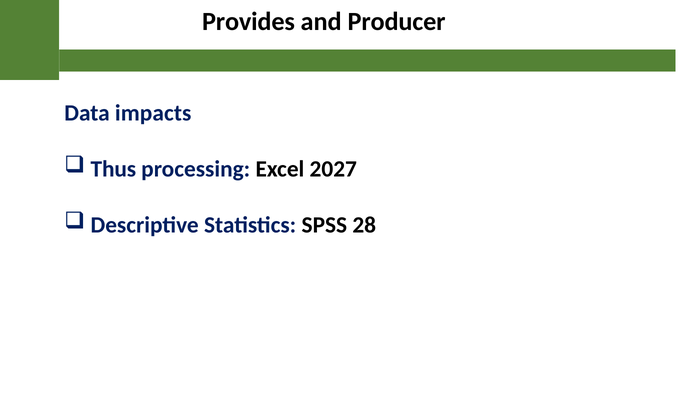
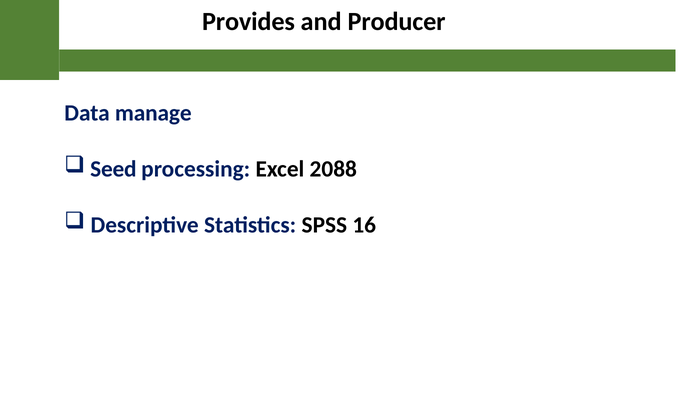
impacts: impacts -> manage (153, 113)
Thus: Thus -> Seed (113, 169)
2027: 2027 -> 2088 (333, 169)
28: 28 -> 16 (364, 225)
